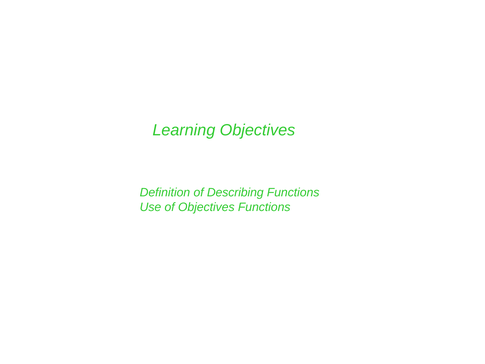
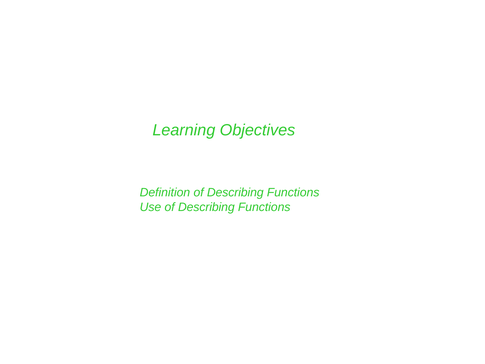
Use of Objectives: Objectives -> Describing (206, 207)
